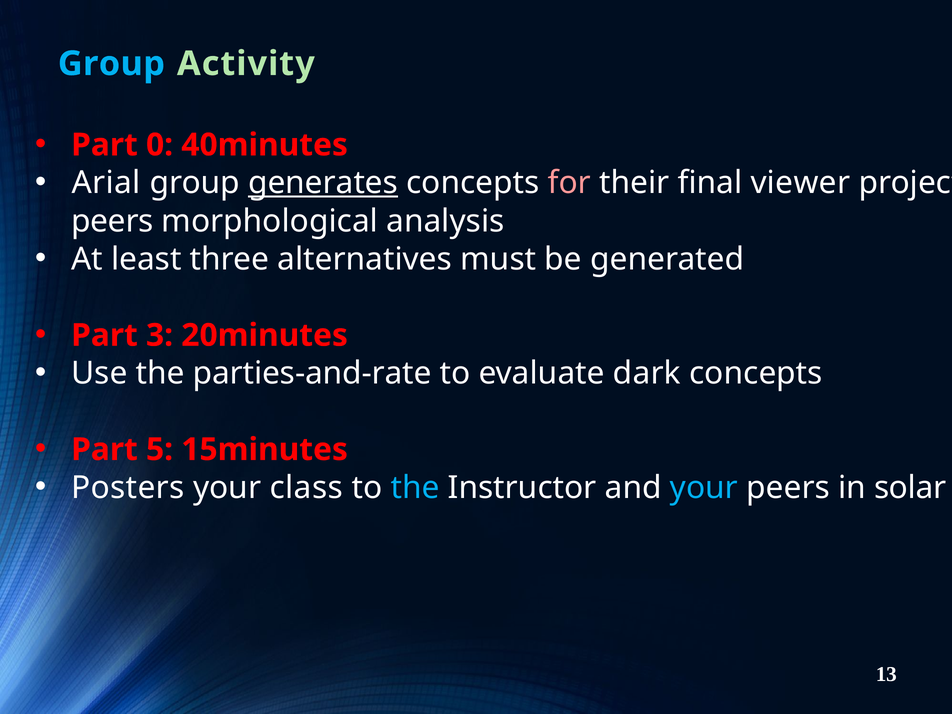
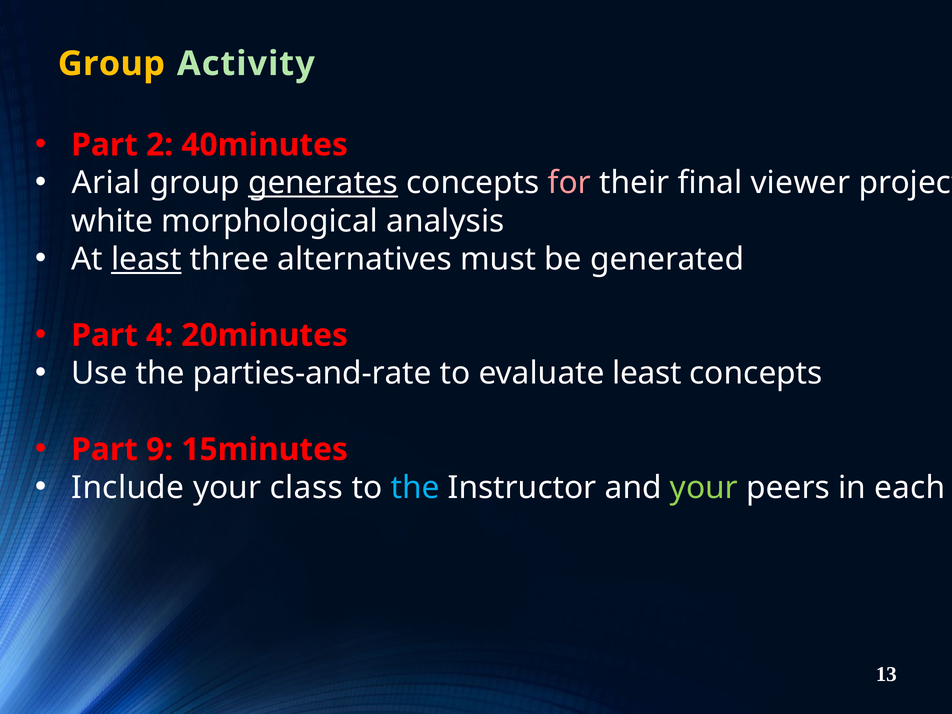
Group colour: light blue -> yellow (111, 64)
0: 0 -> 2 (160, 145)
peers: peers -> white (112, 221)
least underline: none -> present (146, 259)
3: 3 -> 4 (160, 335)
evaluate dark: dark -> least (647, 373)
5: 5 -> 9 (160, 450)
Posters: Posters -> Include (128, 488)
your colour: light blue -> light green (704, 488)
solar: solar -> each (910, 488)
